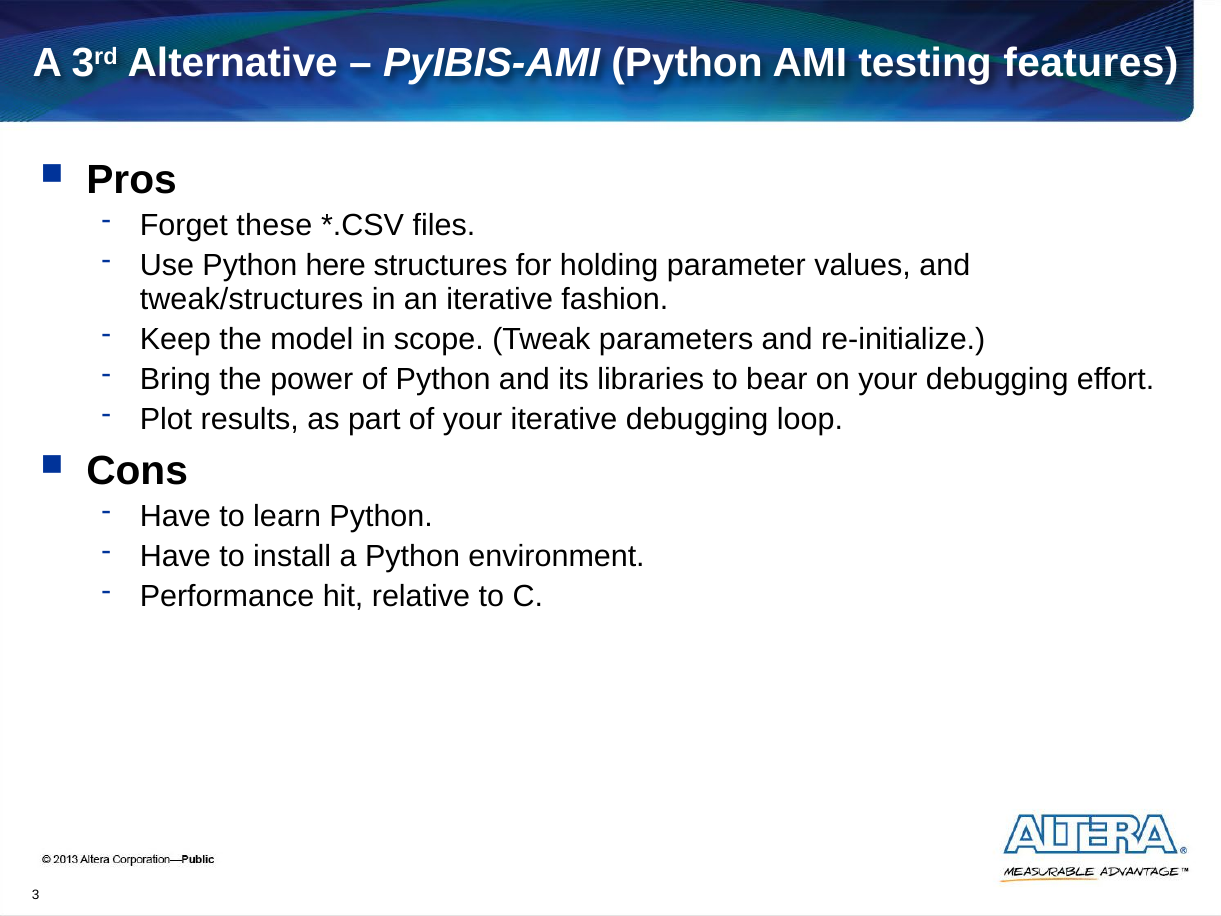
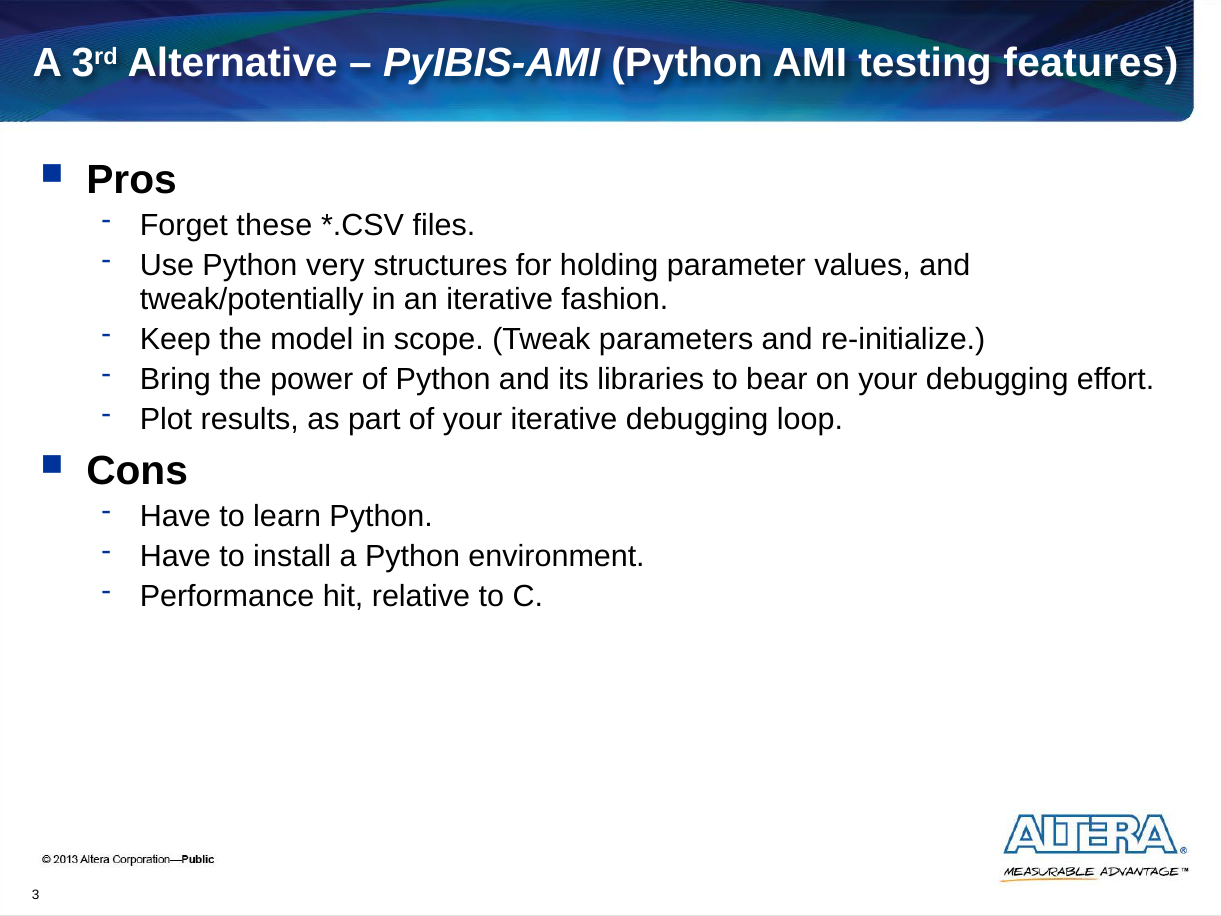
here: here -> very (335, 265)
tweak/structures: tweak/structures -> tweak/potentially (252, 299)
